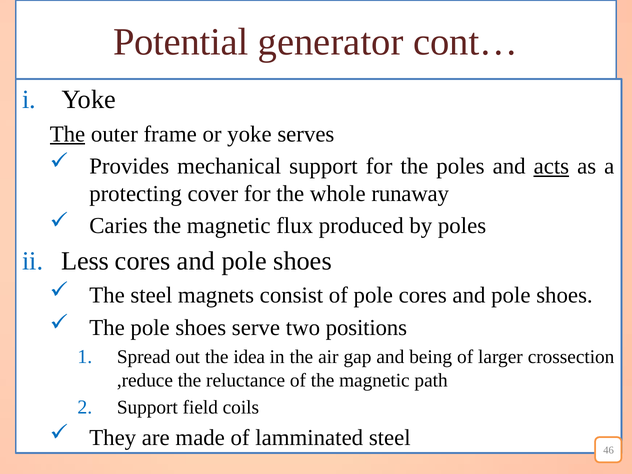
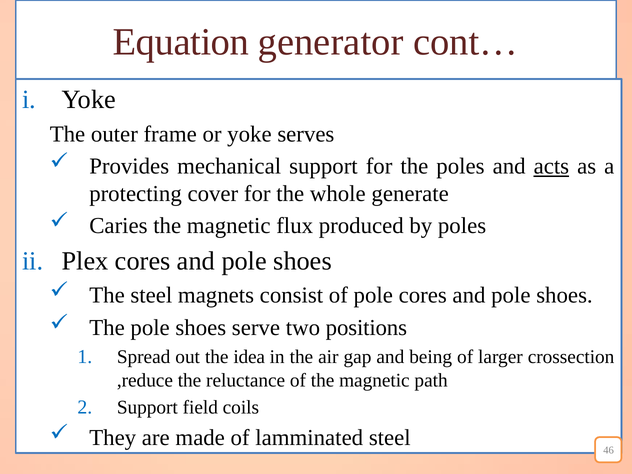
Potential: Potential -> Equation (181, 42)
The underline: present -> none (67, 134)
runaway: runaway -> generate (410, 194)
Less: Less -> Plex (85, 261)
